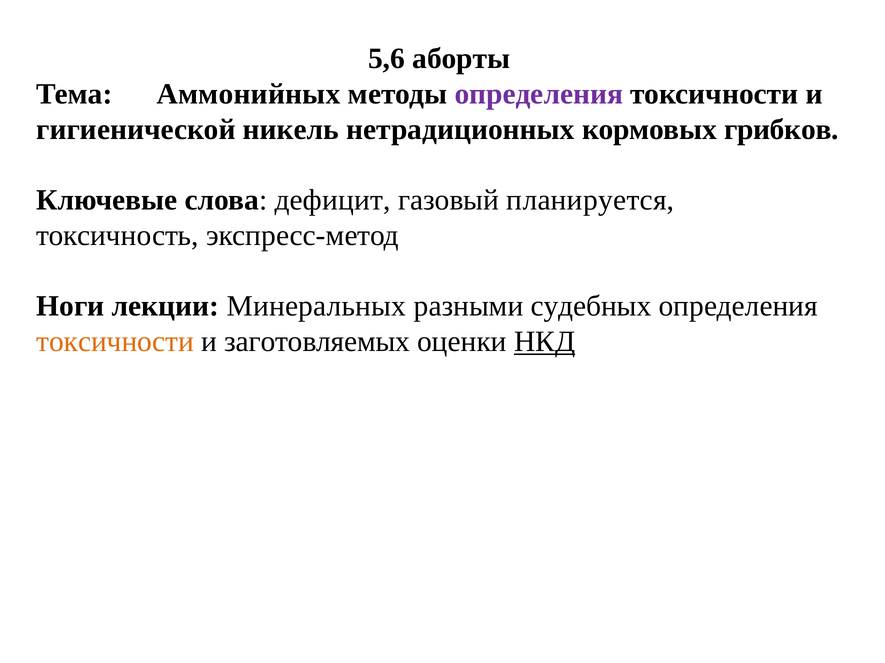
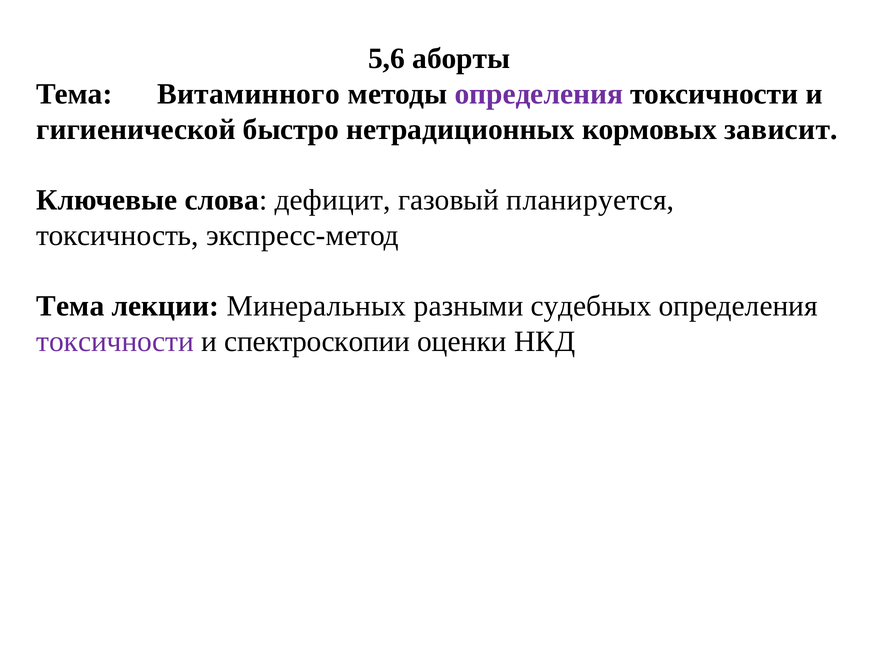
Аммонийных: Аммонийных -> Витаминного (249, 94)
никель: никель -> быстро (291, 129)
грибков: грибков -> зависит (781, 129)
Ноги: Ноги -> Тема (70, 306)
токсичности colour: orange -> purple (115, 342)
заготовляемых: заготовляемых -> спектроскопии (317, 342)
НКД underline: present -> none (545, 342)
